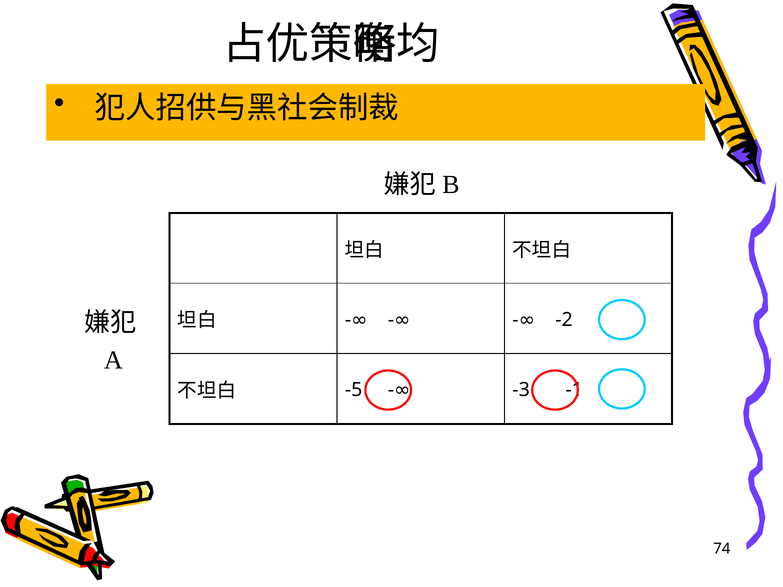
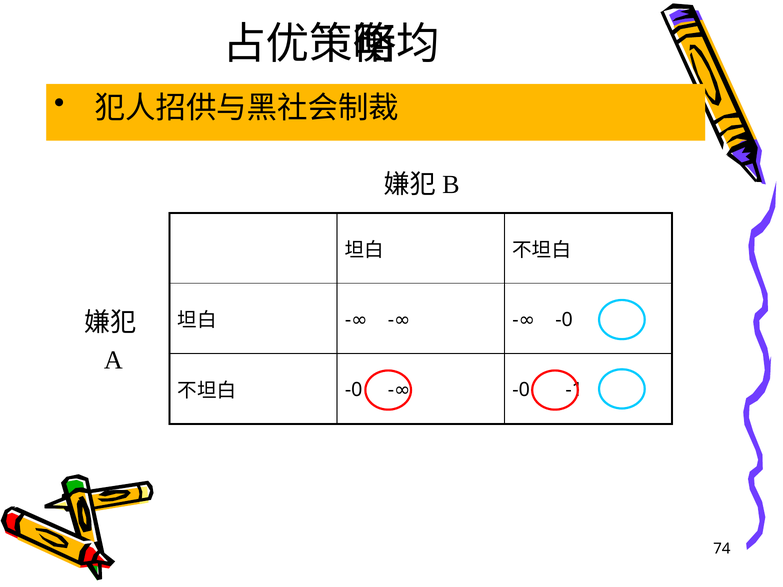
-2: -2 -> -0 (564, 320)
-5: -5 -> -0 (354, 390)
-3: -3 -> -0 (521, 390)
